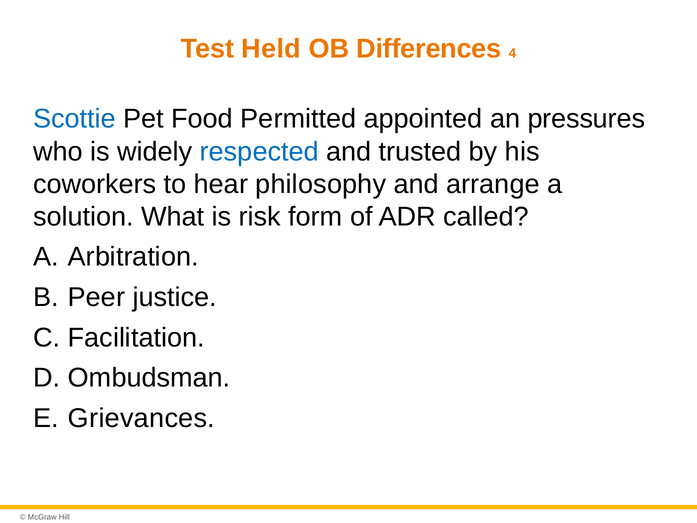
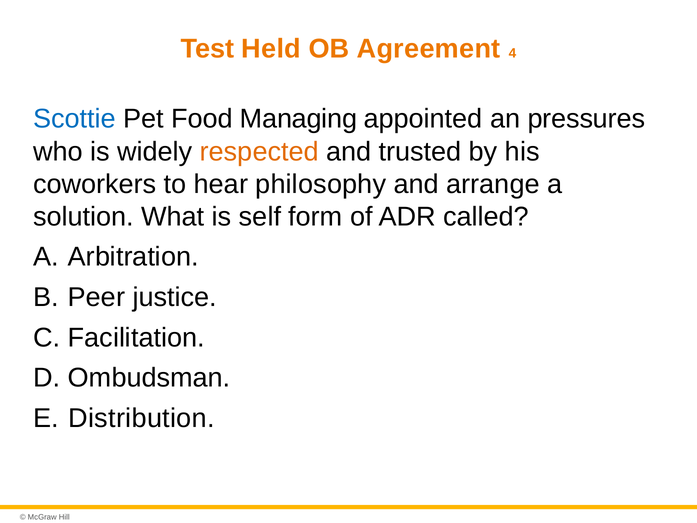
Differences: Differences -> Agreement (429, 49)
Permitted: Permitted -> Managing (299, 119)
respected colour: blue -> orange (259, 152)
risk: risk -> self (260, 217)
Grievances: Grievances -> Distribution (141, 418)
